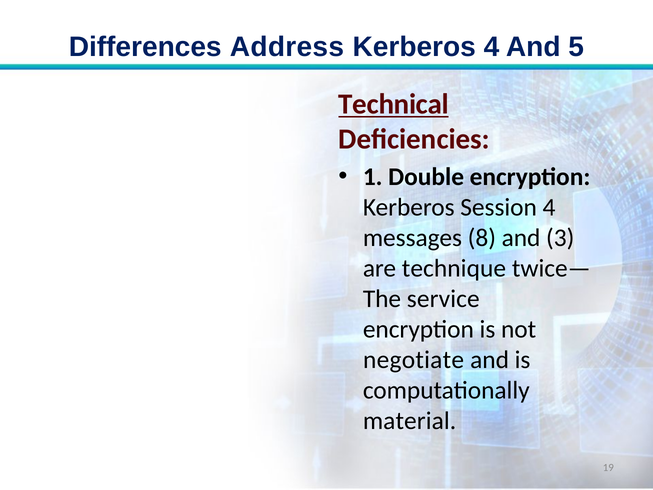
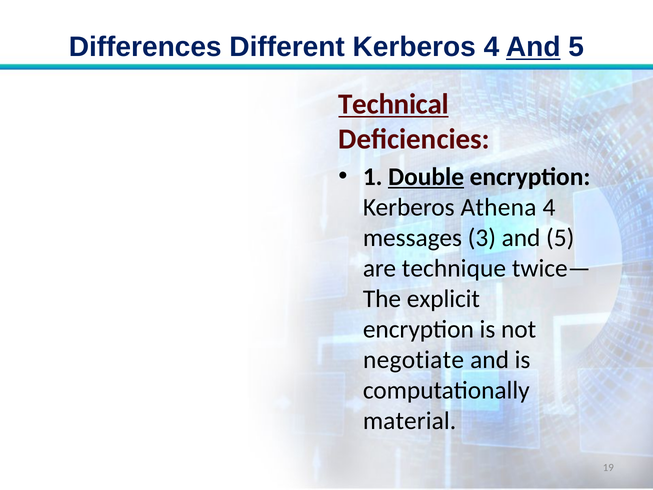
Address: Address -> Different (287, 47)
And underline: none -> present (533, 47)
Double underline: none -> present (426, 177)
Session: Session -> Athena (499, 207)
8: 8 -> 3 (482, 238)
3: 3 -> 5 (560, 238)
service: service -> explicit (443, 299)
